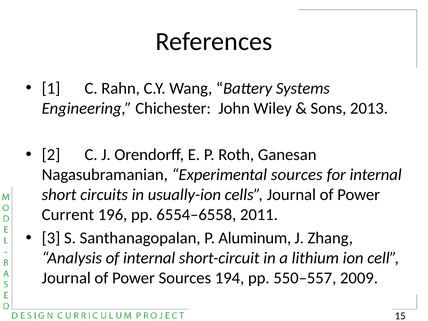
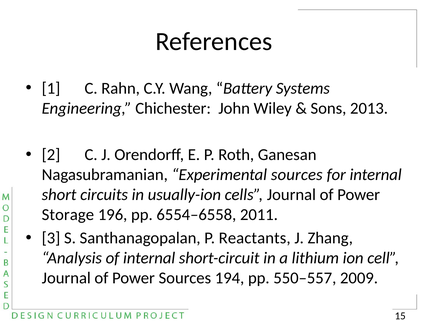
Current: Current -> Storage (68, 215)
Aluminum: Aluminum -> Reactants (255, 238)
